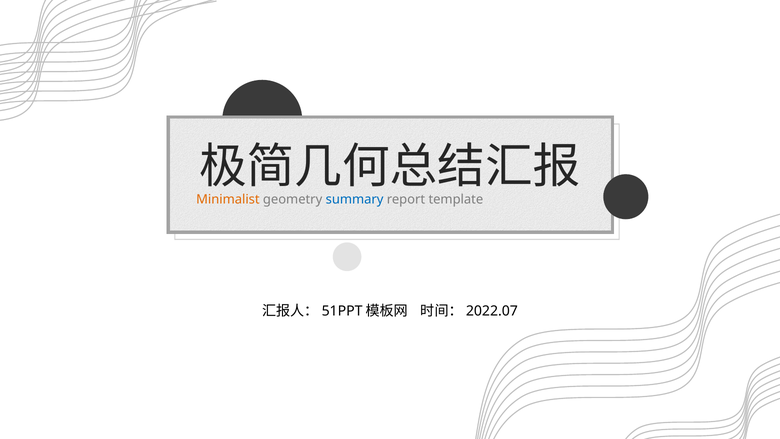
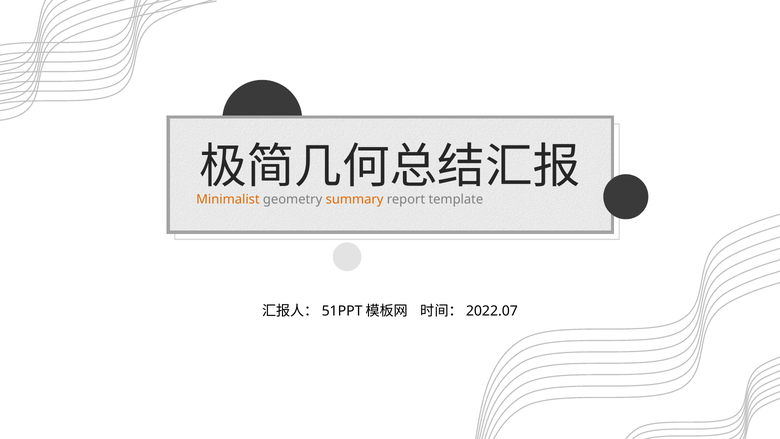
summary colour: blue -> orange (355, 199)
